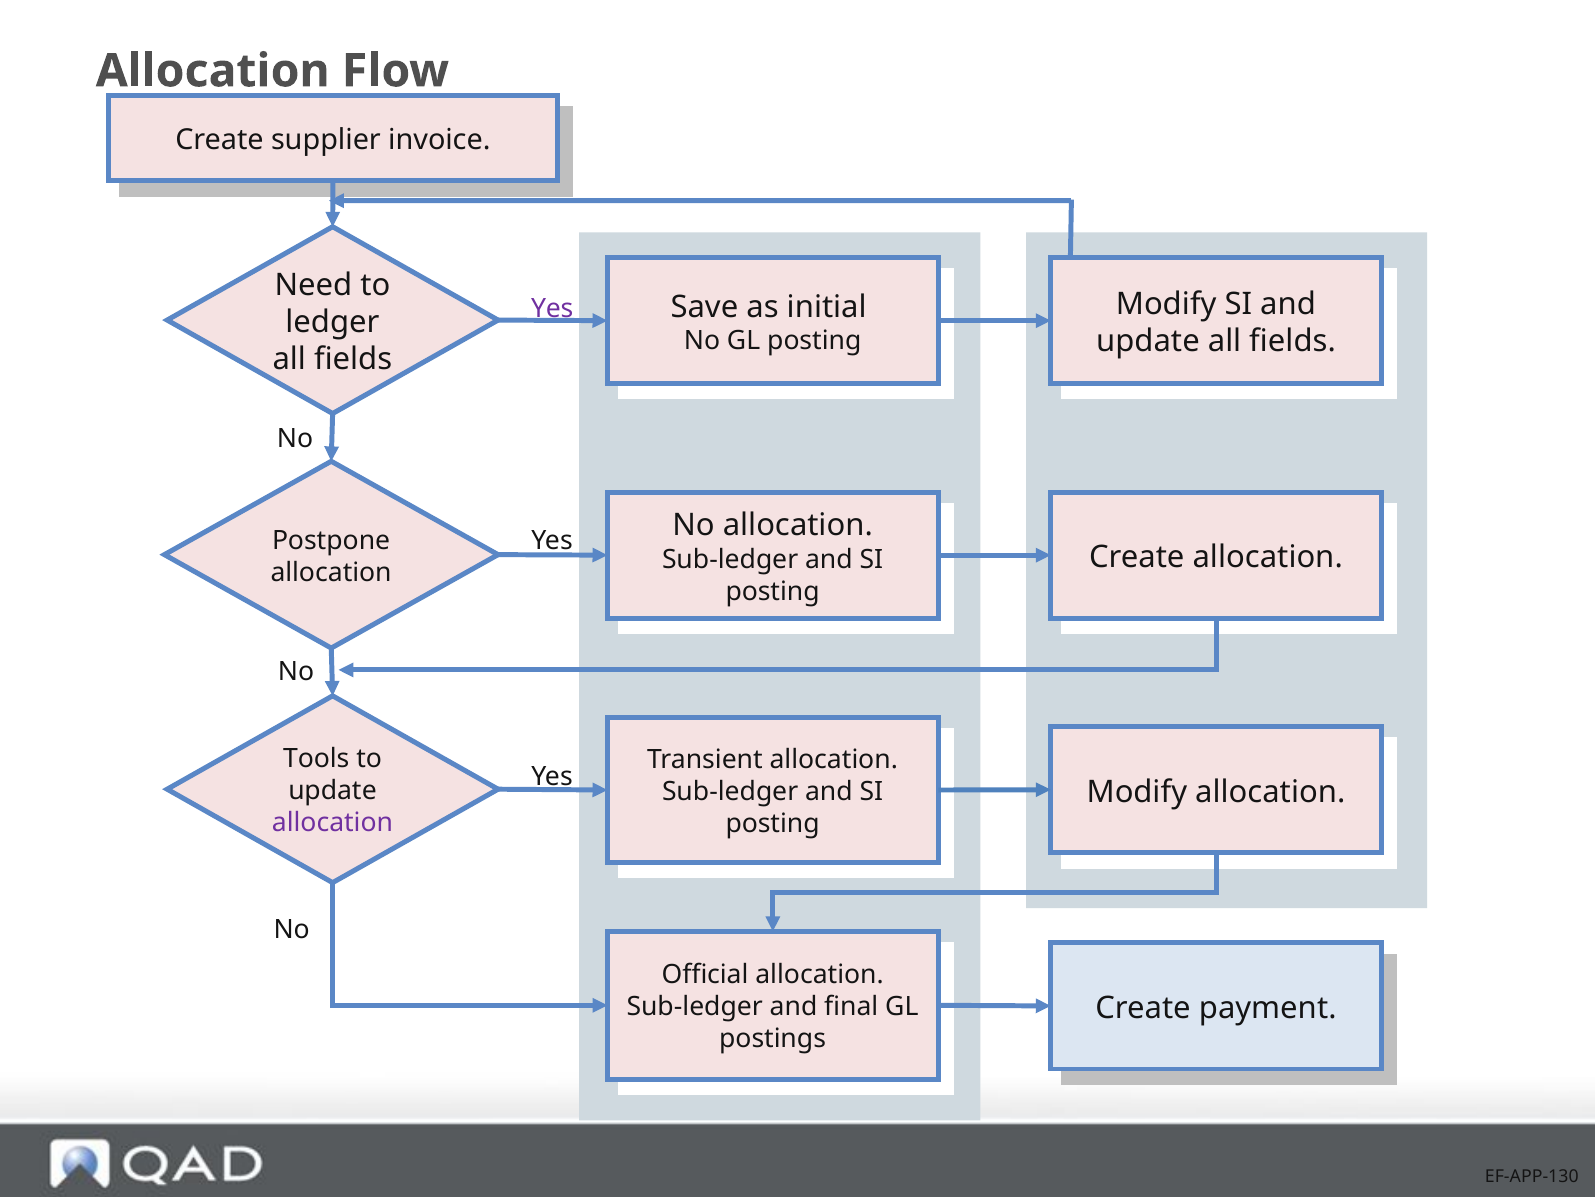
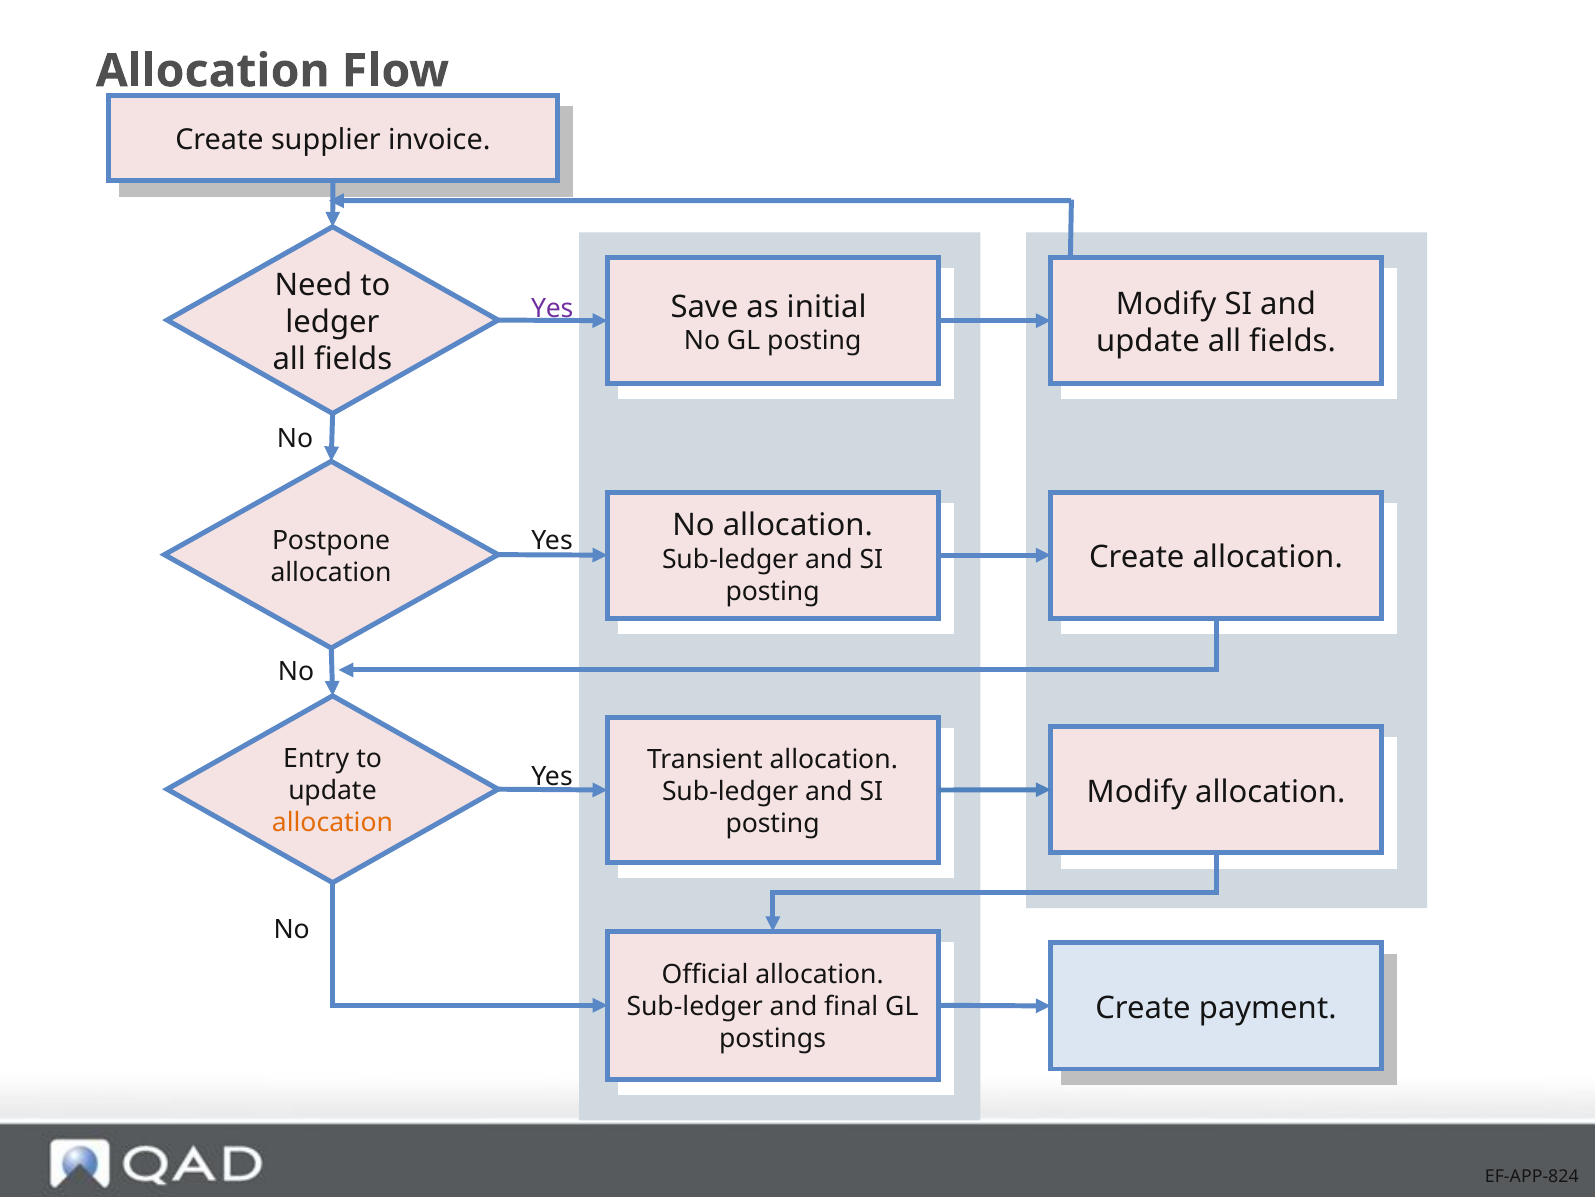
Tools: Tools -> Entry (316, 759)
allocation colour: purple -> orange (332, 822)
EF-APP-130: EF-APP-130 -> EF-APP-824 (1532, 1176)
